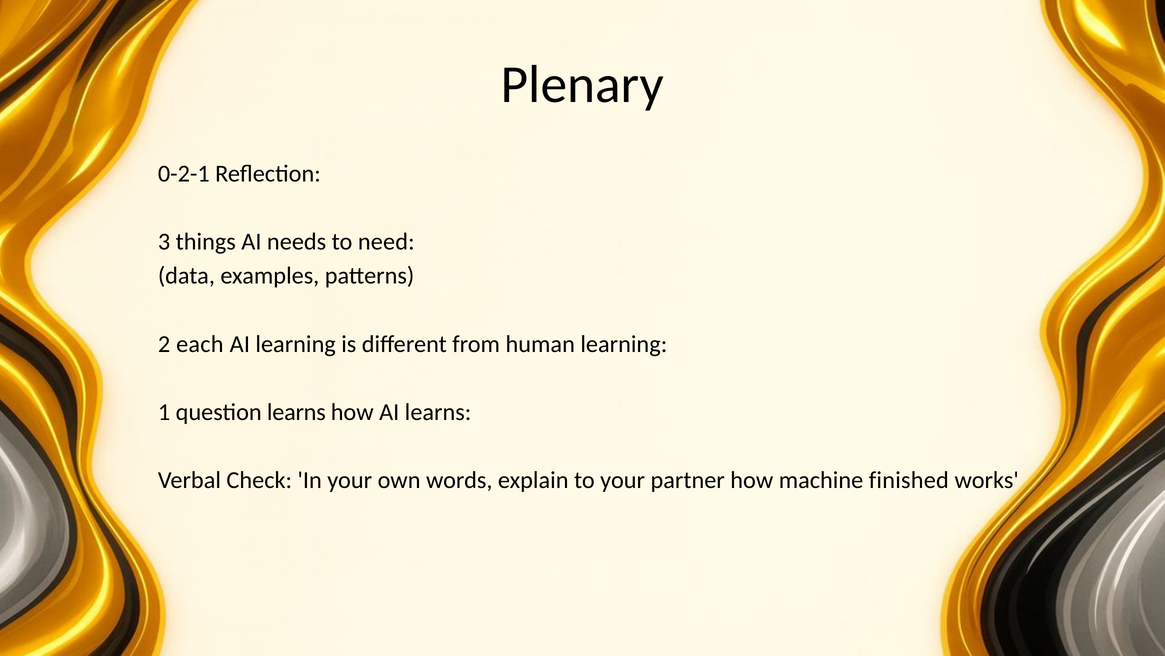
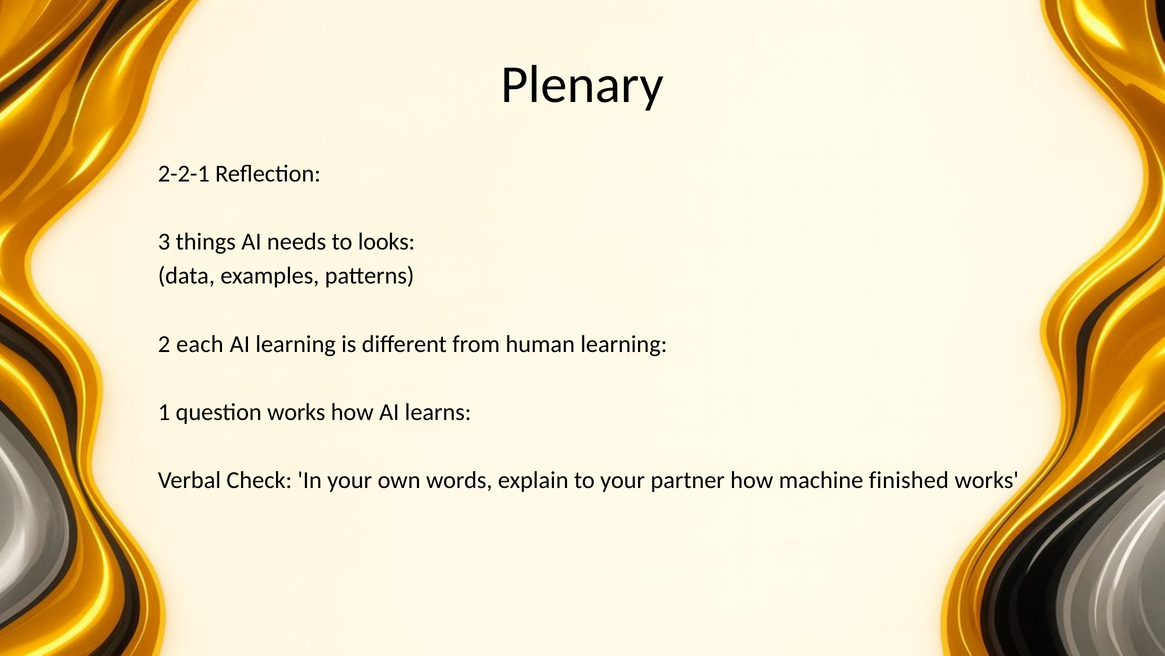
0-2-1: 0-2-1 -> 2-2-1 (184, 174)
need: need -> looks (387, 242)
question learns: learns -> works (296, 412)
